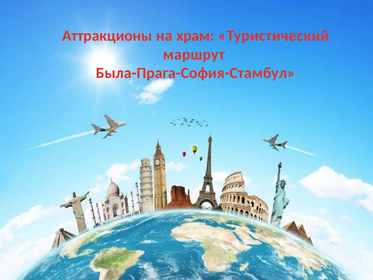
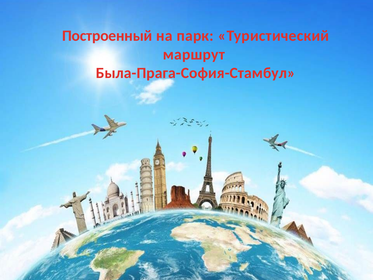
Аттракционы: Аттракционы -> Построенный (107, 36)
храм: храм -> парк (195, 36)
